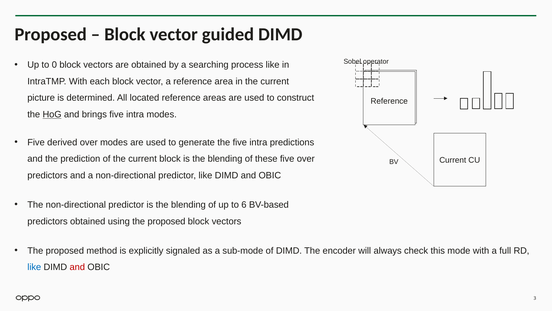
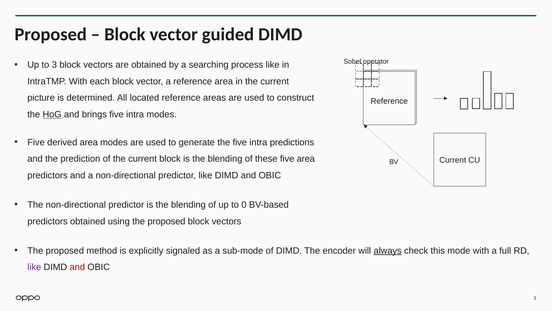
to 0: 0 -> 3 (54, 65)
derived over: over -> area (89, 142)
five over: over -> area (306, 159)
6: 6 -> 0 (244, 204)
always underline: none -> present (388, 250)
like colour: blue -> purple (34, 267)
